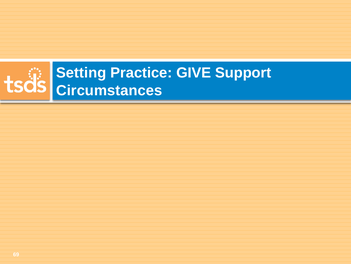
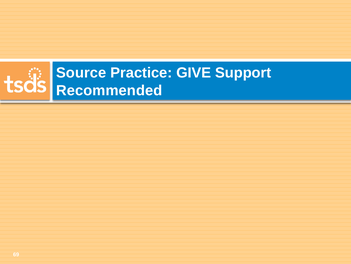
Setting: Setting -> Source (81, 73)
Circumstances: Circumstances -> Recommended (109, 90)
